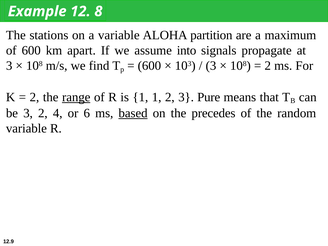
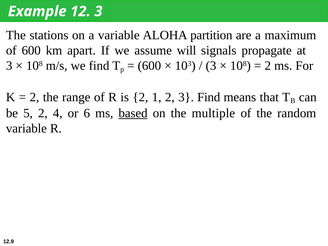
12 8: 8 -> 3 (98, 11)
into: into -> will (187, 50)
range underline: present -> none (76, 97)
is 1: 1 -> 2 (140, 97)
3 Pure: Pure -> Find (209, 97)
be 3: 3 -> 5 (28, 113)
precedes: precedes -> multiple (213, 113)
